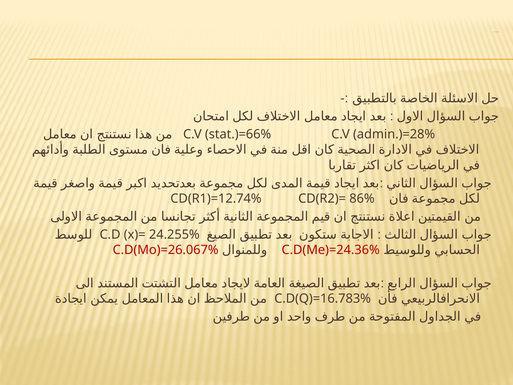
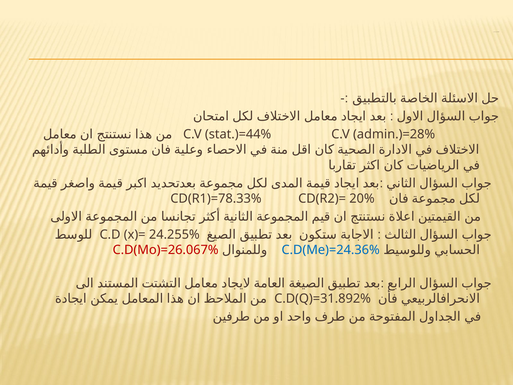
stat.)=66%: stat.)=66% -> stat.)=44% (238, 134)
CD(R1)=12.74%: CD(R1)=12.74% -> CD(R1)=78.33% (216, 198)
86%: 86% -> 20% (362, 198)
C.D(Me)=24.36% colour: red -> blue (331, 250)
C.D(Q)=16.783%: C.D(Q)=16.783% -> C.D(Q)=31.892% (323, 298)
